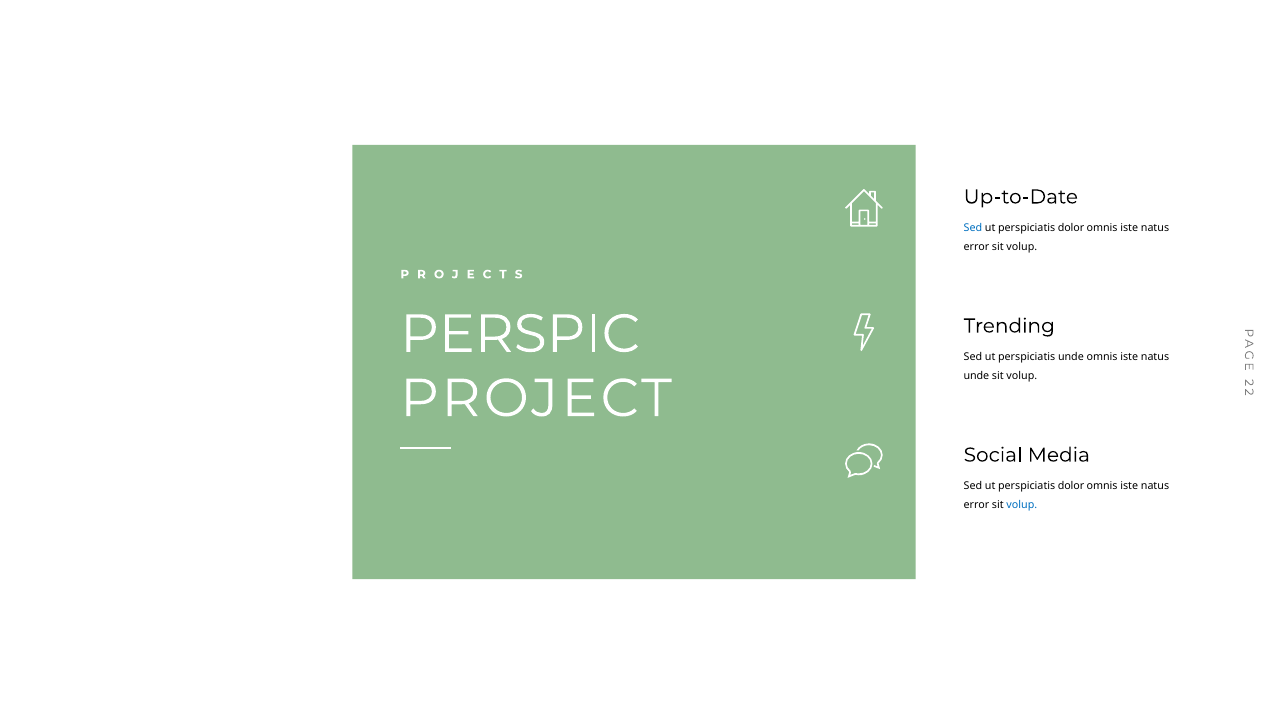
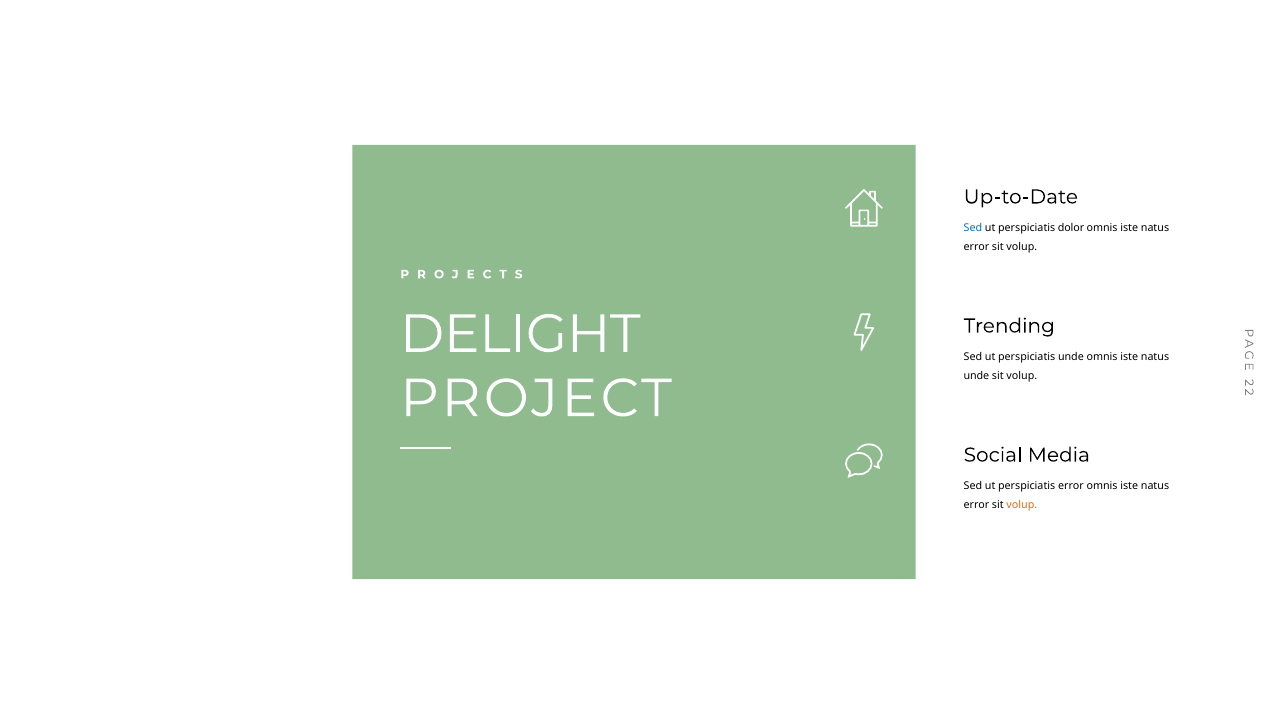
PERSPIC: PERSPIC -> DELIGHT (520, 334)
dolor: dolor -> error (1071, 486)
volup colour: blue -> orange (1022, 506)
